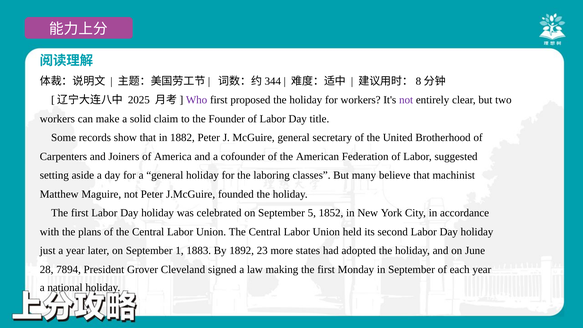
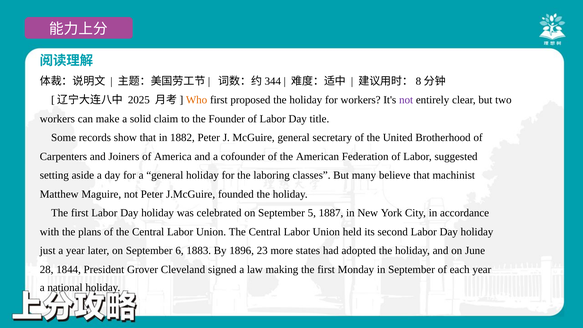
Who colour: purple -> orange (197, 100)
1852: 1852 -> 1887 (331, 213)
1: 1 -> 6 (180, 251)
1892: 1892 -> 1896 (242, 251)
7894: 7894 -> 1844 (69, 269)
